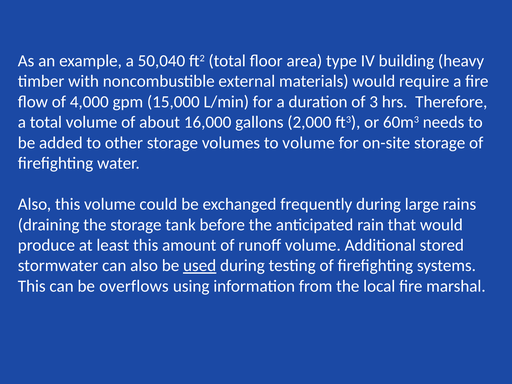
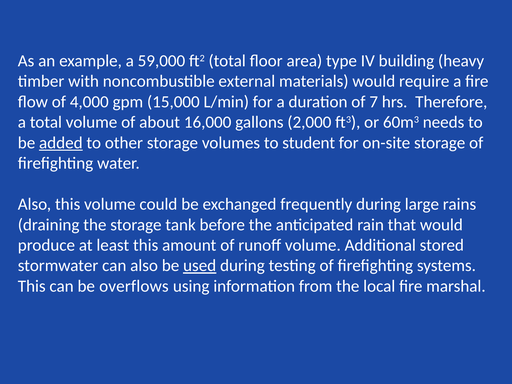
50,040: 50,040 -> 59,000 (161, 61)
3: 3 -> 7 (374, 102)
added underline: none -> present (61, 143)
to volume: volume -> student (309, 143)
